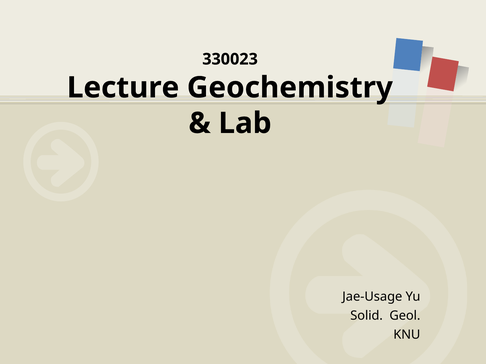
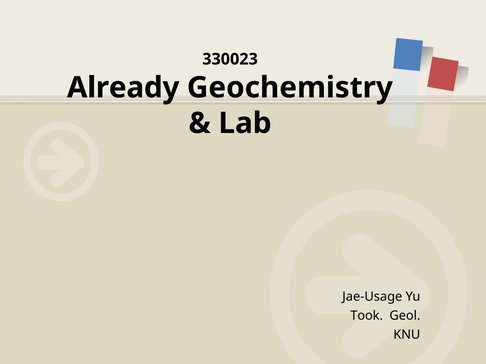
Lecture: Lecture -> Already (123, 88)
Solid: Solid -> Took (367, 316)
